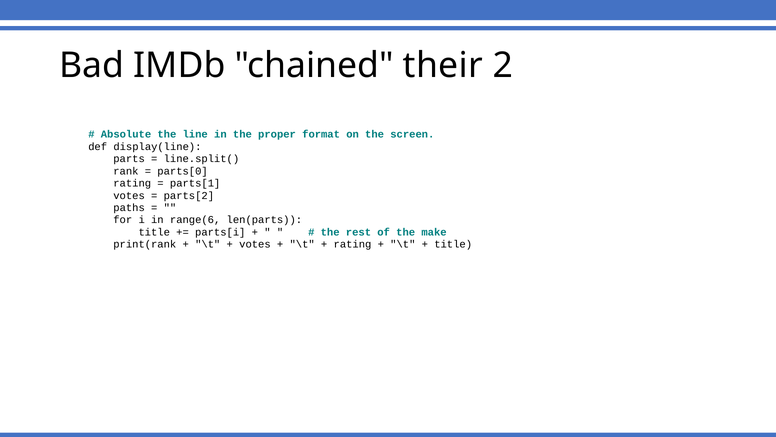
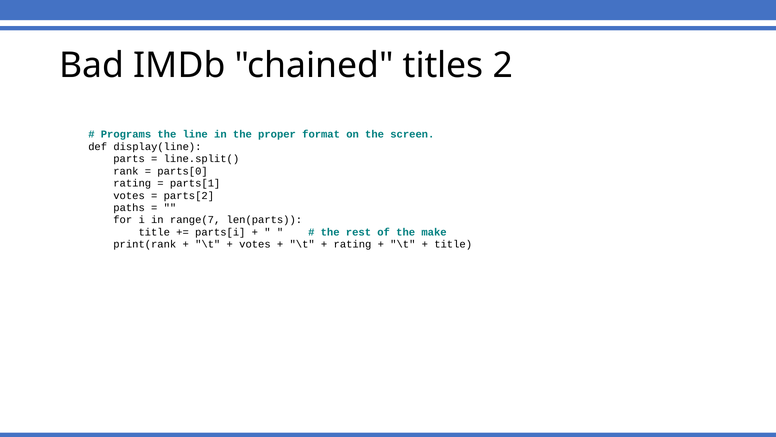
their: their -> titles (443, 65)
Absolute: Absolute -> Programs (126, 134)
range(6: range(6 -> range(7 (195, 220)
